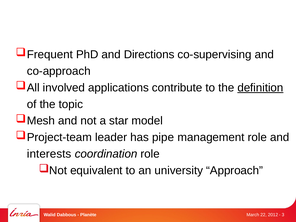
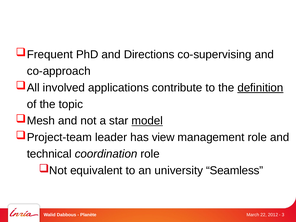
model underline: none -> present (147, 121)
pipe: pipe -> view (163, 137)
interests: interests -> technical (49, 154)
Approach: Approach -> Seamless (235, 171)
